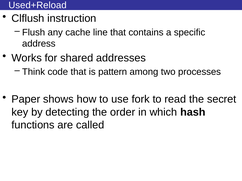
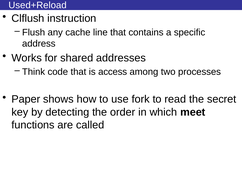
pattern: pattern -> access (113, 72)
hash: hash -> meet (193, 112)
